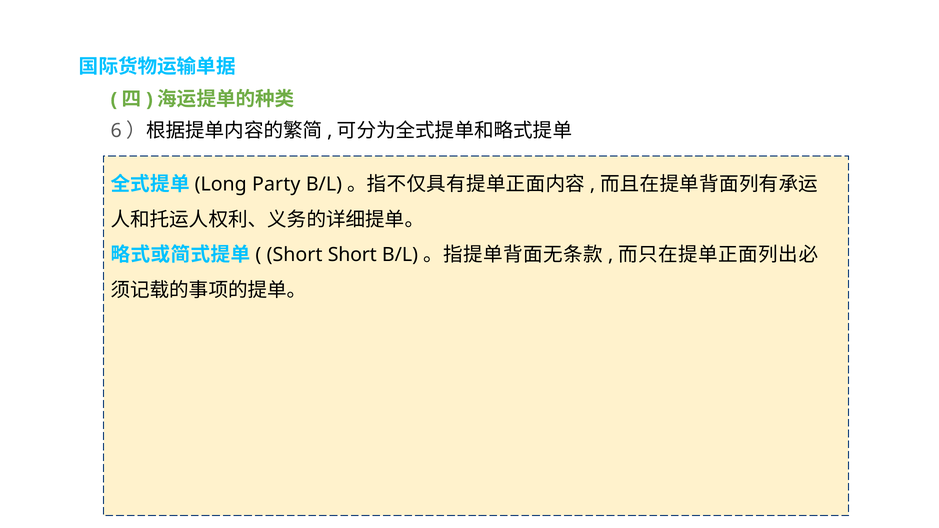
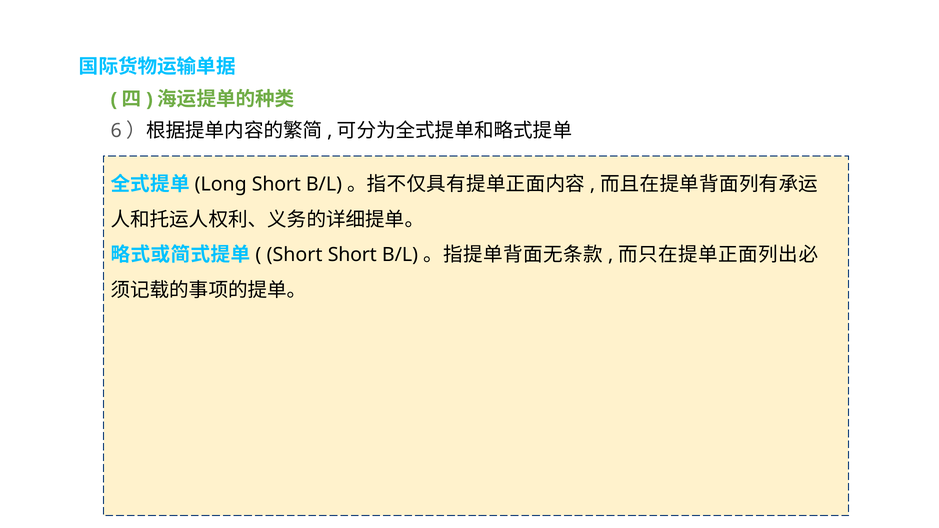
Party: Party -> Short (276, 185)
